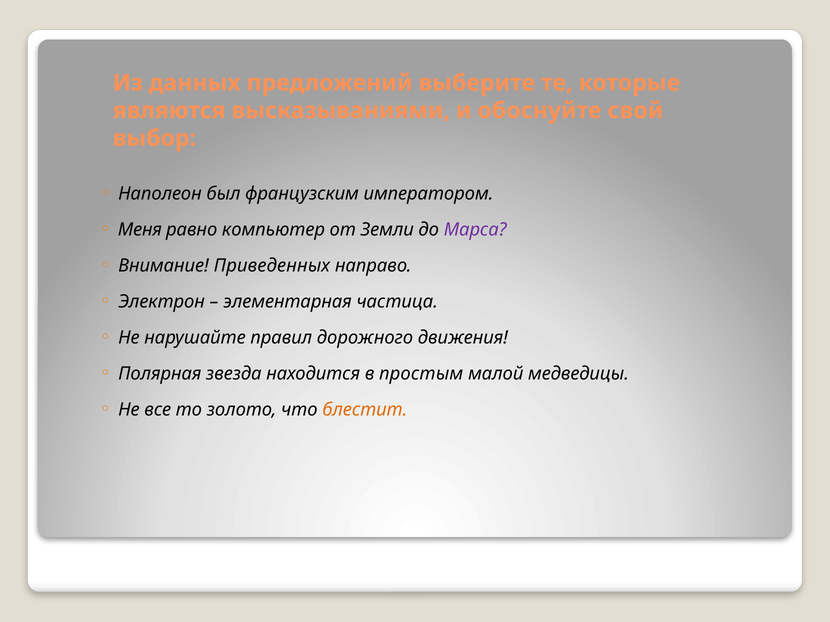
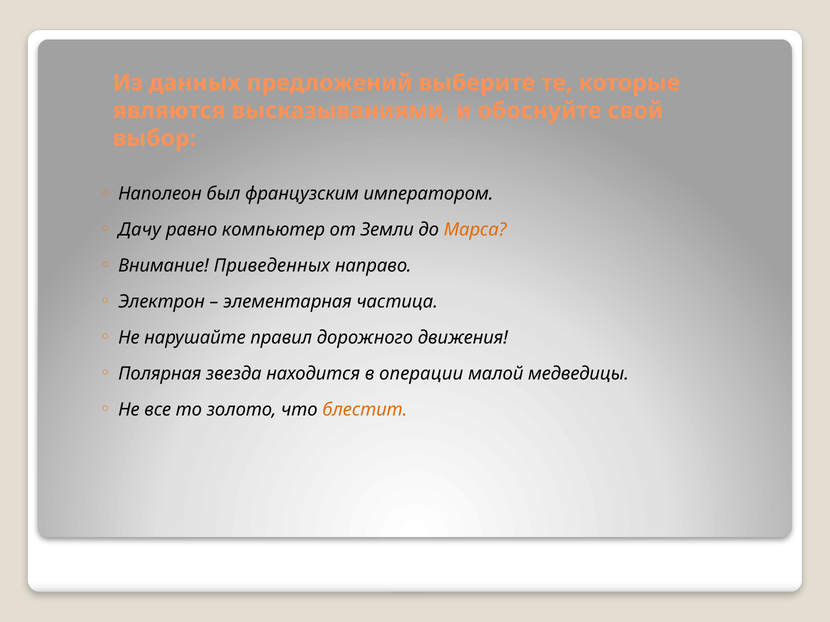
Меня: Меня -> Дачу (140, 230)
Марса colour: purple -> orange (475, 230)
простым: простым -> операции (421, 374)
